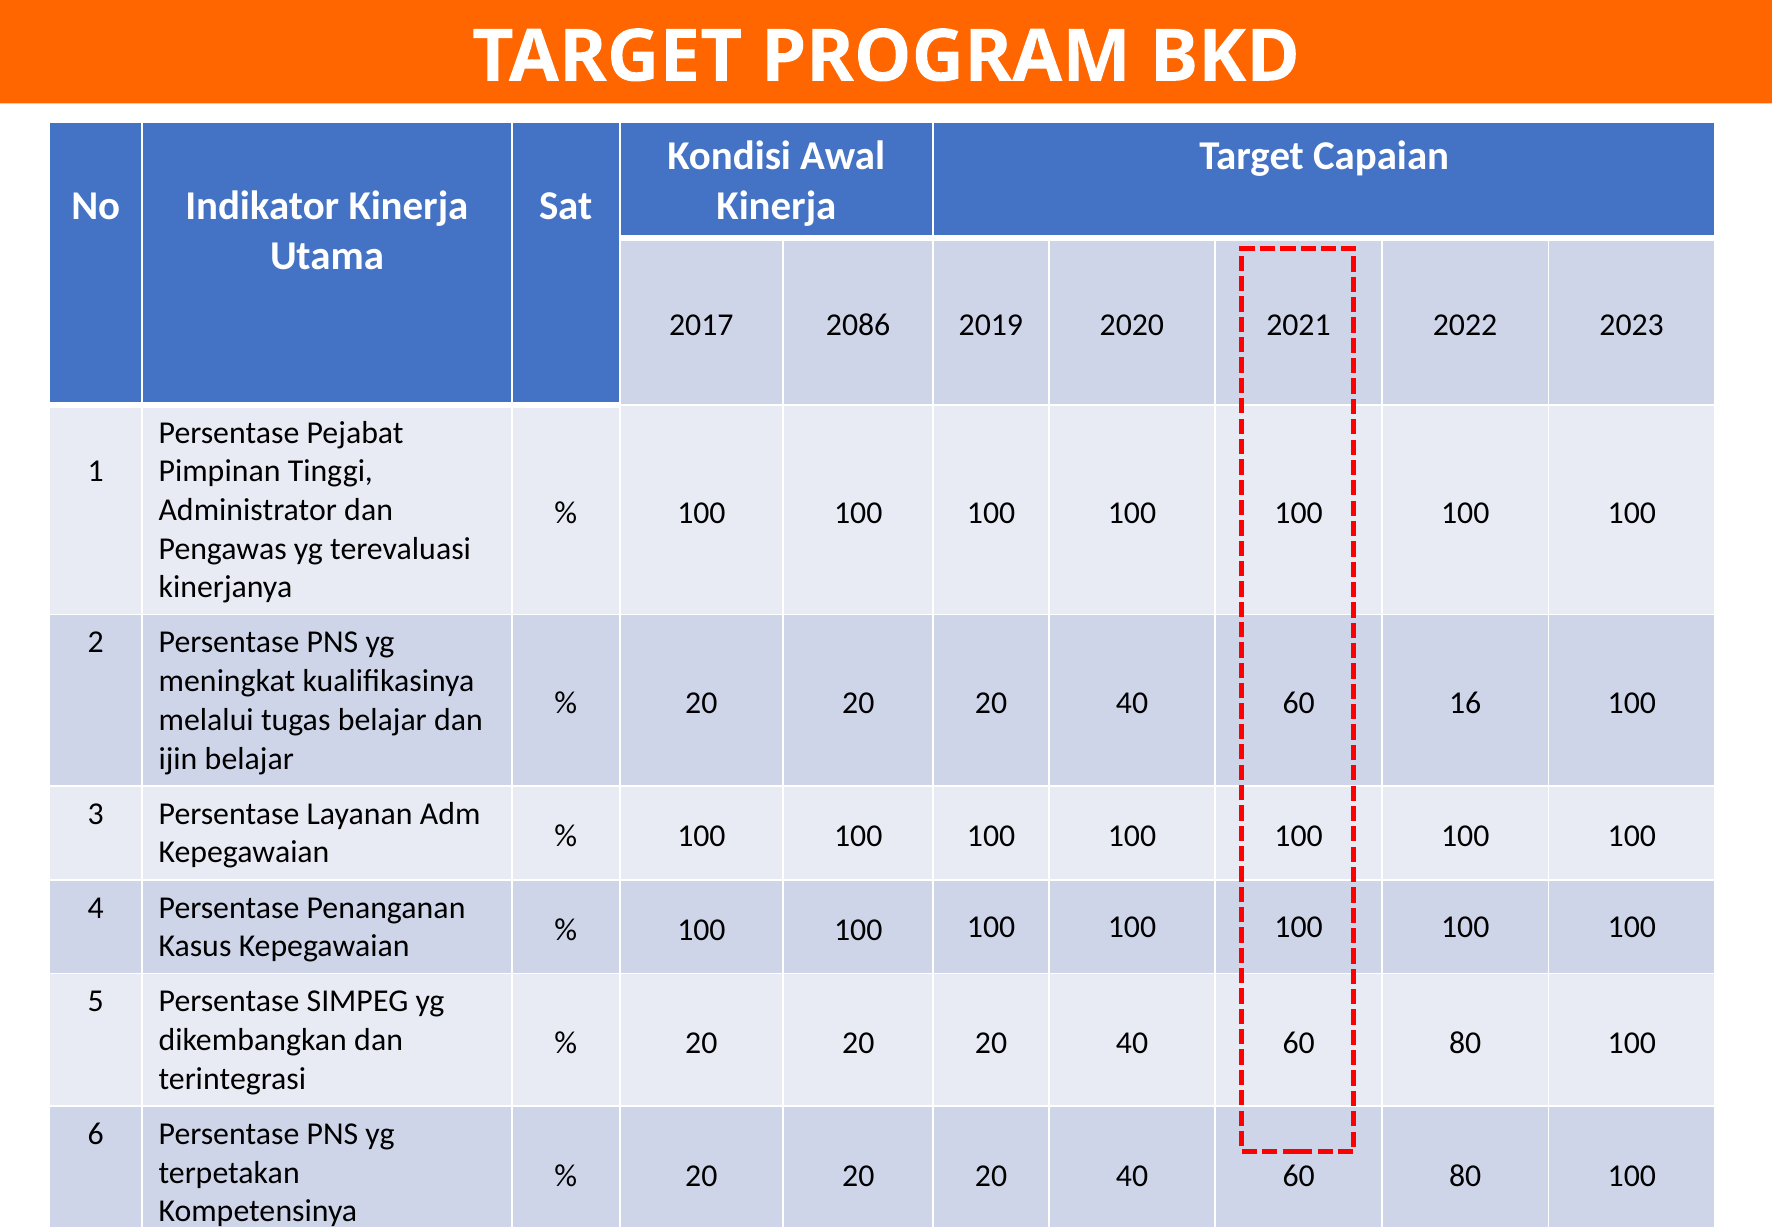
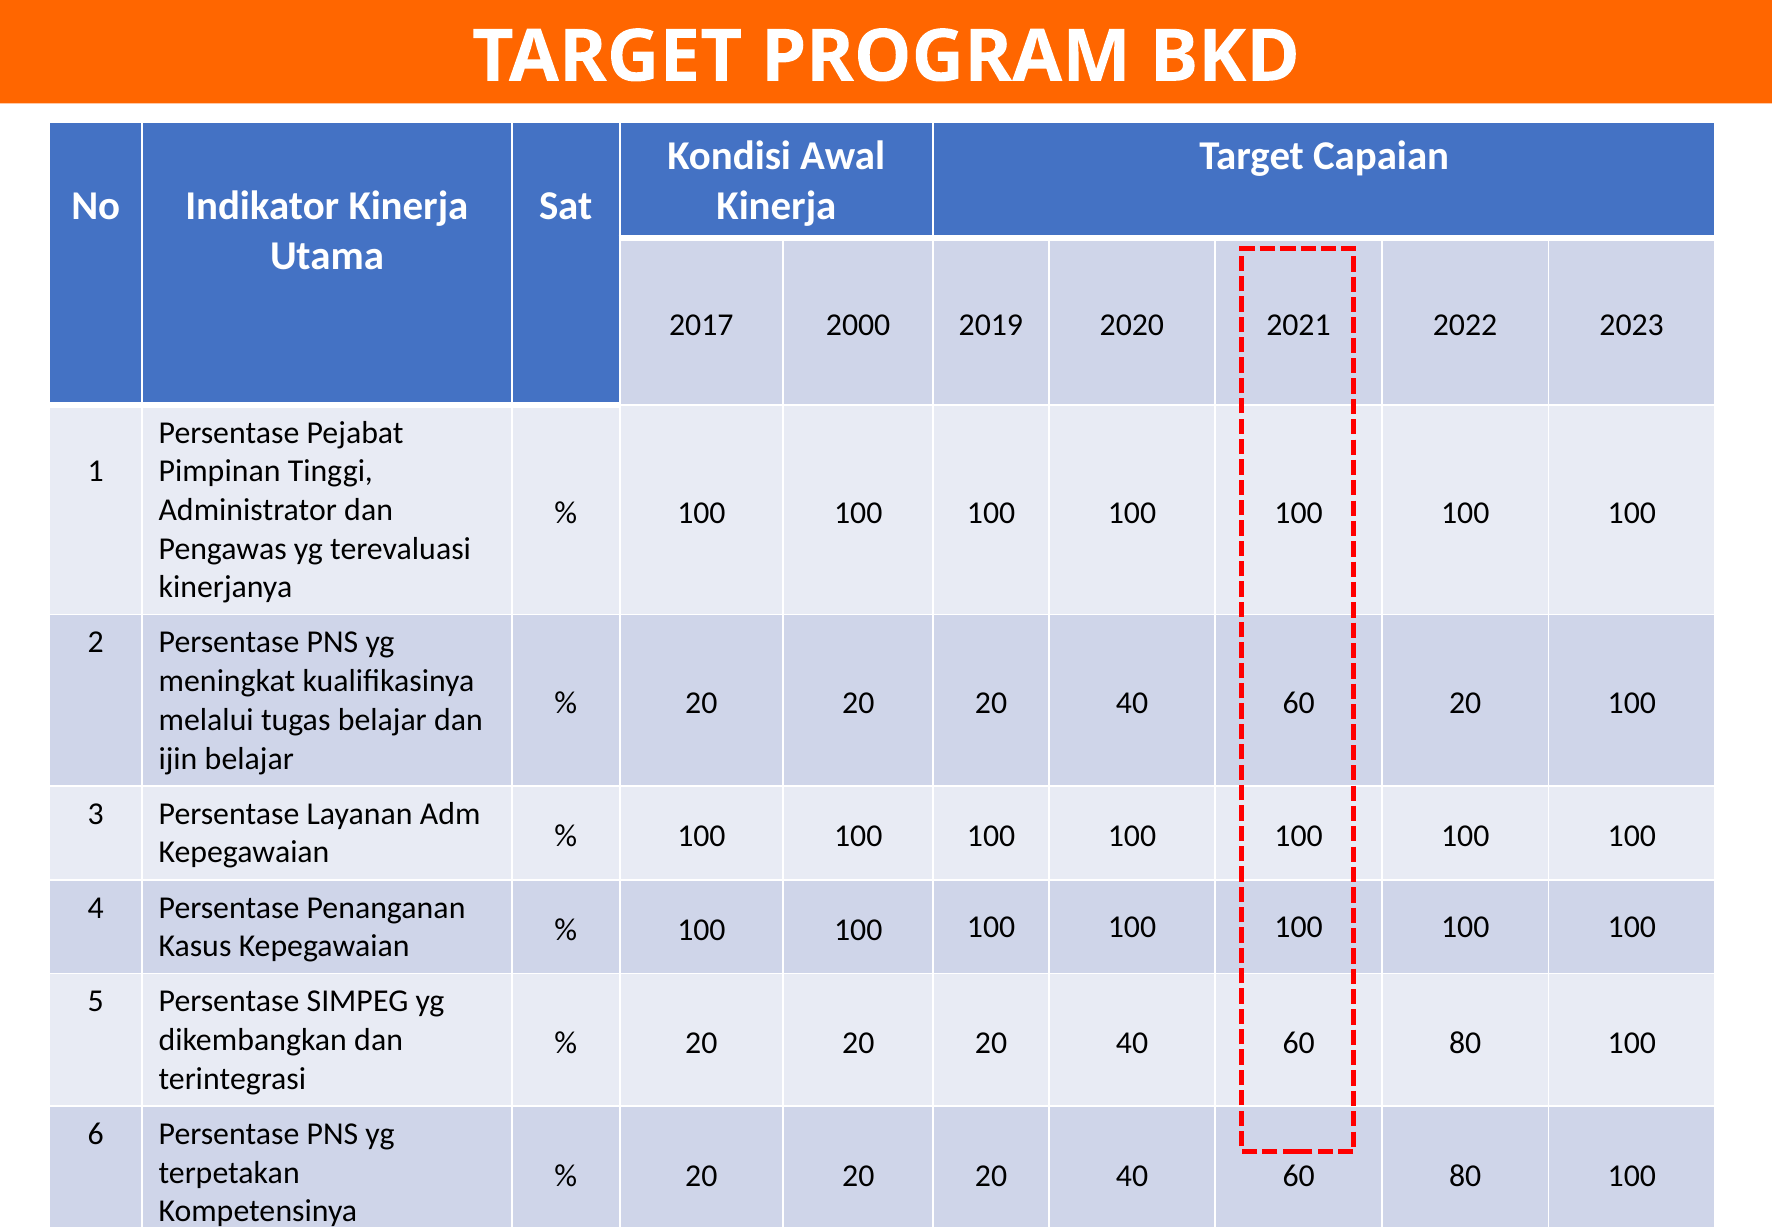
2086: 2086 -> 2000 (858, 325)
60 16: 16 -> 20 (1465, 703)
